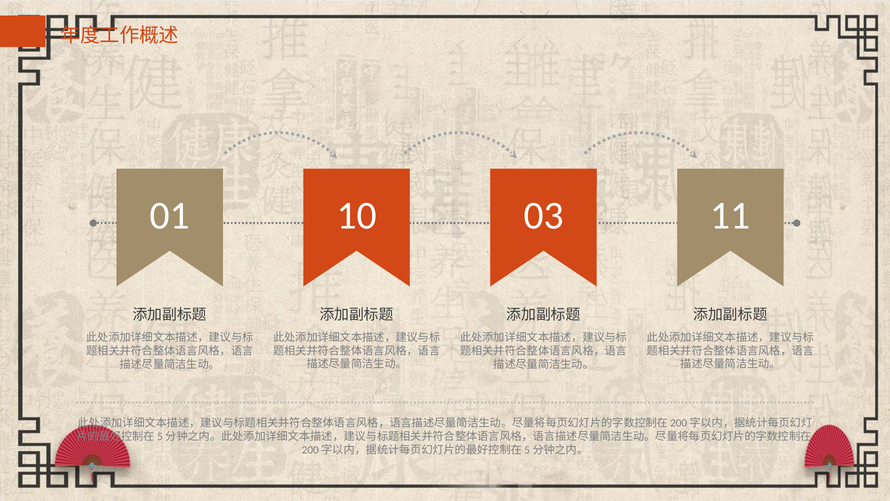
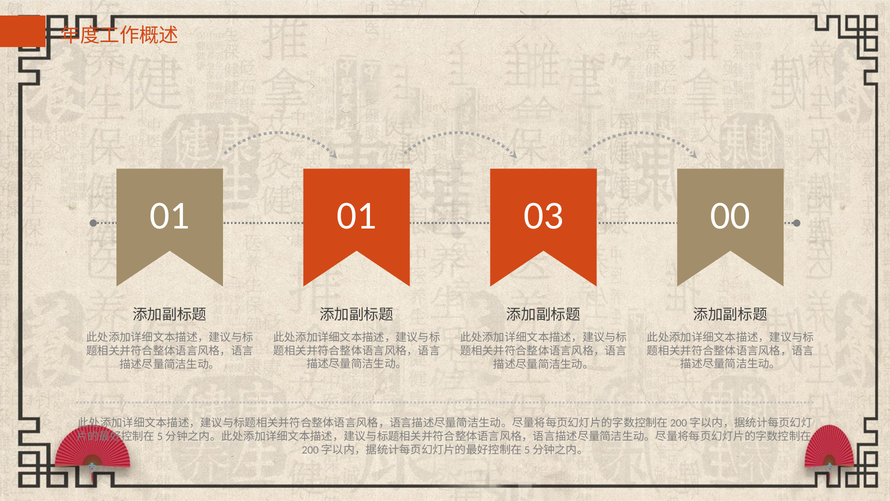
01 10: 10 -> 01 (357, 215)
11: 11 -> 00 (730, 215)
